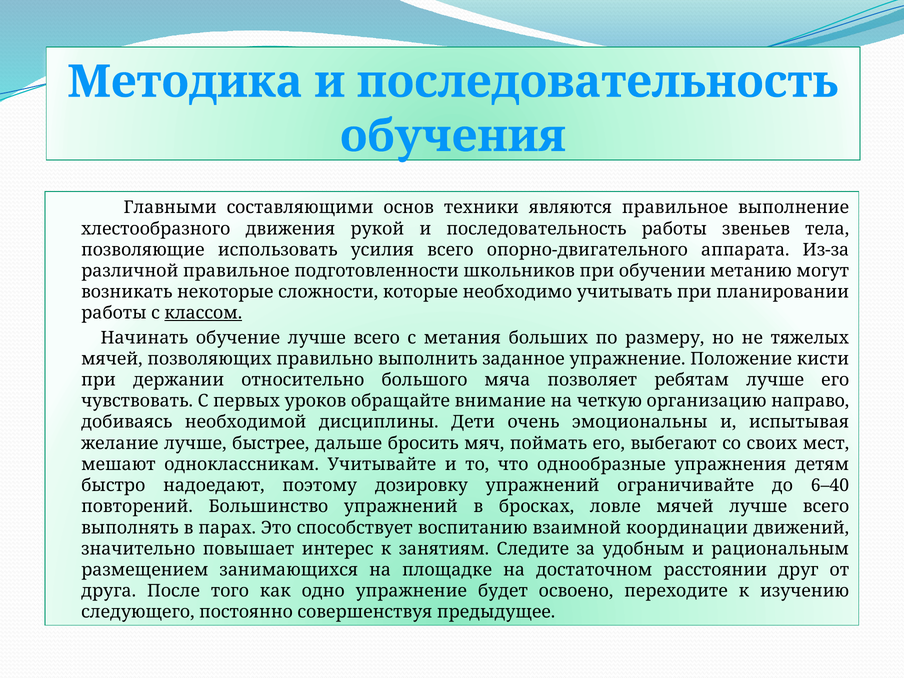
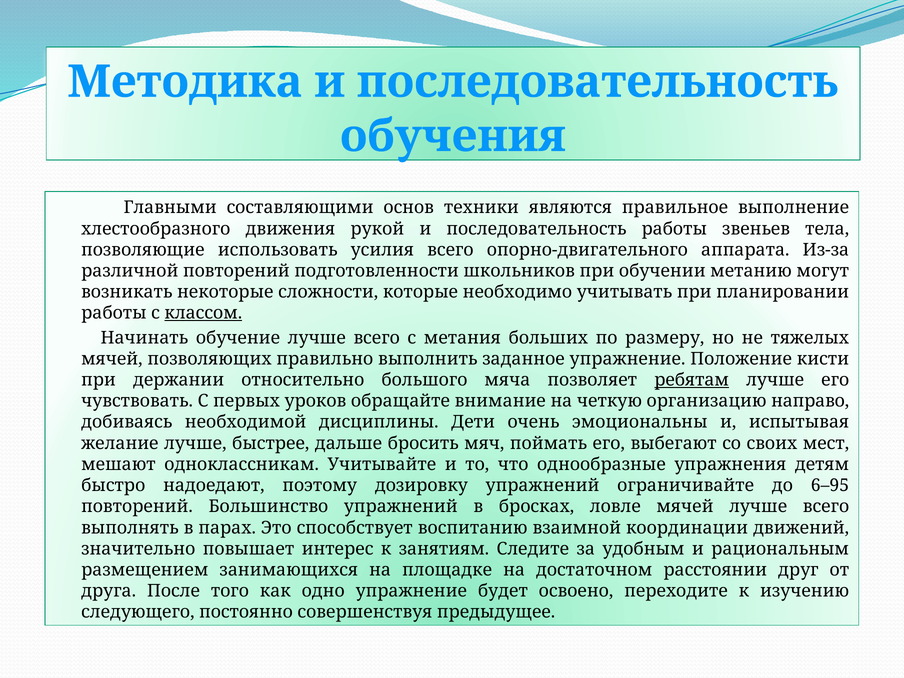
различной правильное: правильное -> повторений (236, 271)
ребятам underline: none -> present (692, 380)
6–40: 6–40 -> 6–95 (830, 485)
